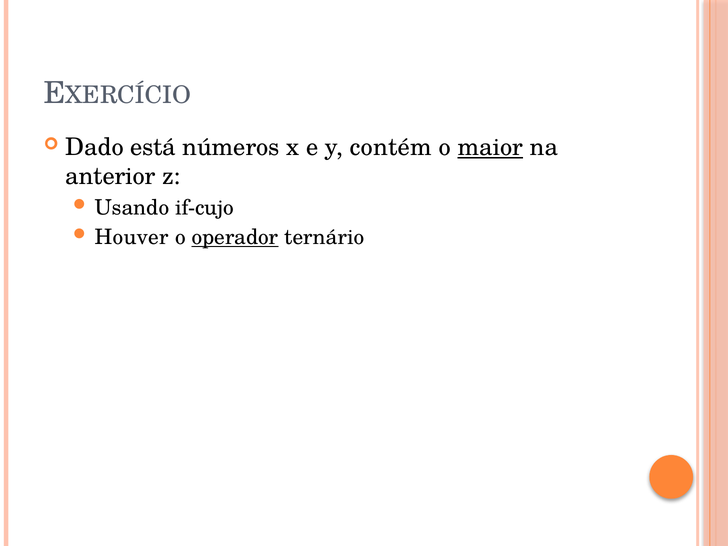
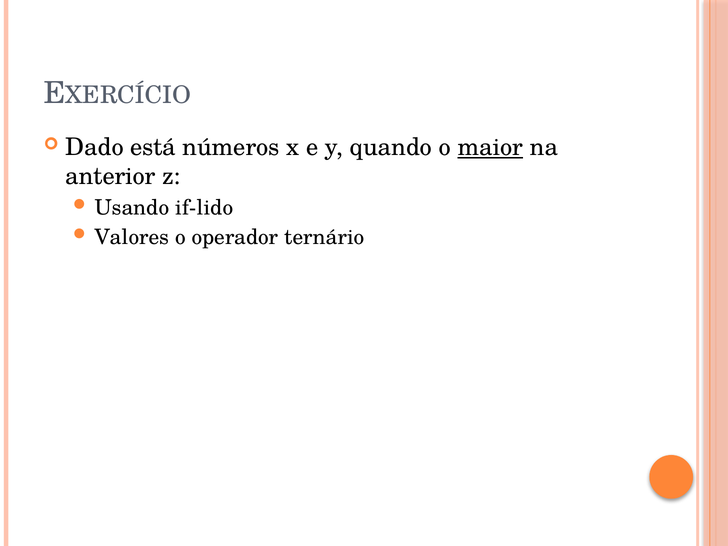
contém: contém -> quando (391, 147)
if-cujo: if-cujo -> if-lido (204, 208)
Houver: Houver -> Valores (132, 237)
operador underline: present -> none (235, 237)
